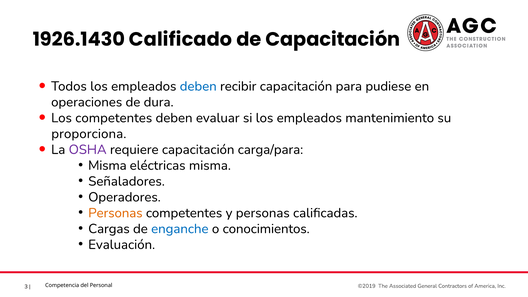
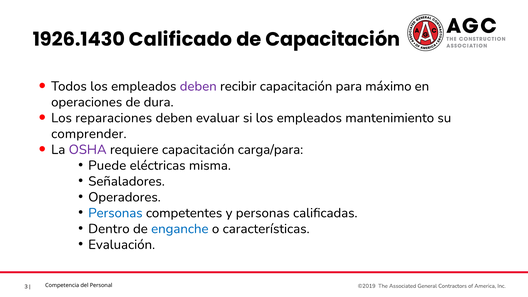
deben colour: blue -> purple (198, 86)
pudiese: pudiese -> máximo (388, 86)
Los competentes: competentes -> reparaciones (114, 118)
proporciona: proporciona -> comprender (89, 134)
Misma: Misma -> Puede (107, 165)
Personas colour: orange -> blue (115, 213)
Cargas: Cargas -> Dentro (109, 229)
conocimientos: conocimientos -> características (266, 229)
